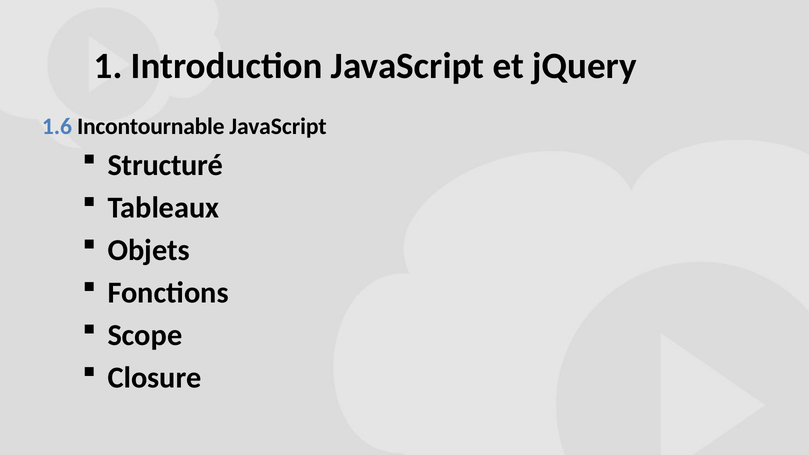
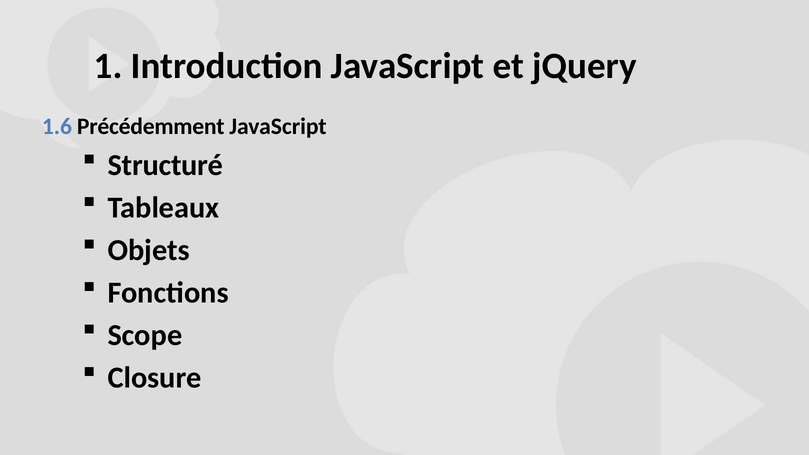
Incontournable: Incontournable -> Précédemment (151, 126)
